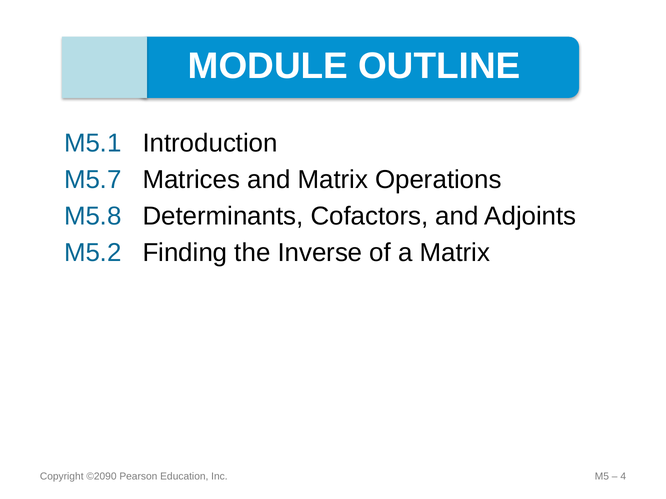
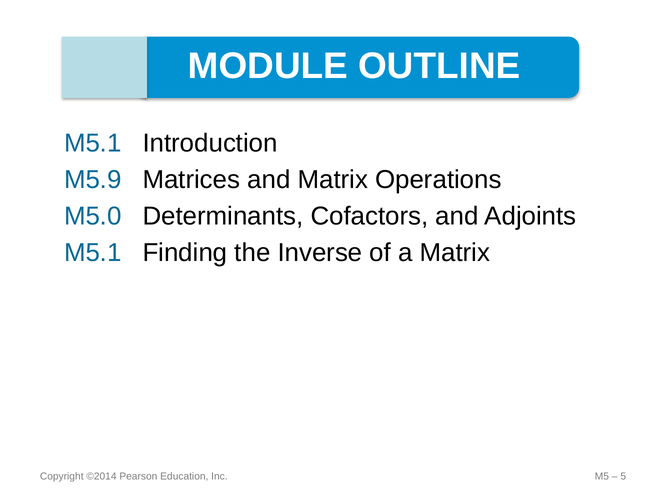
M5.7: M5.7 -> M5.9 (93, 180)
M5.8: M5.8 -> M5.0 (93, 216)
M5.2: M5.2 -> M5.1 (93, 253)
©2090: ©2090 -> ©2014 (101, 477)
4: 4 -> 5 (623, 477)
